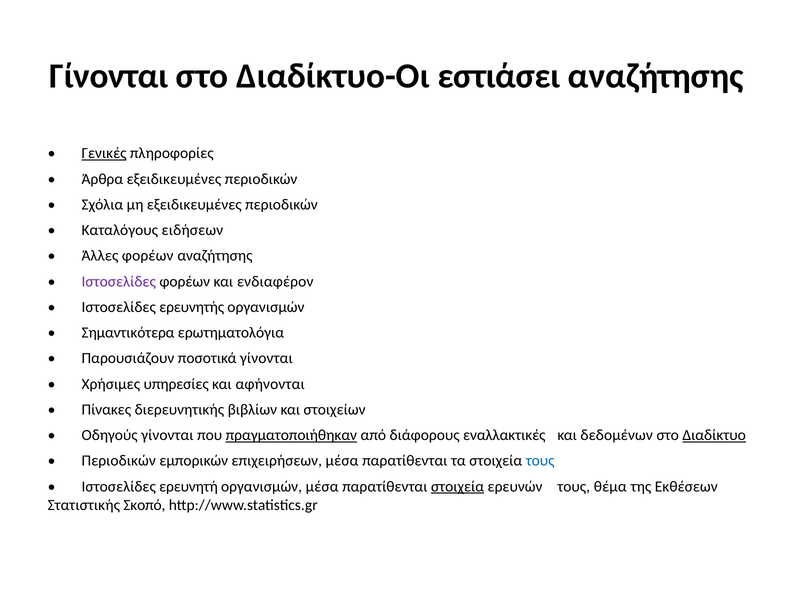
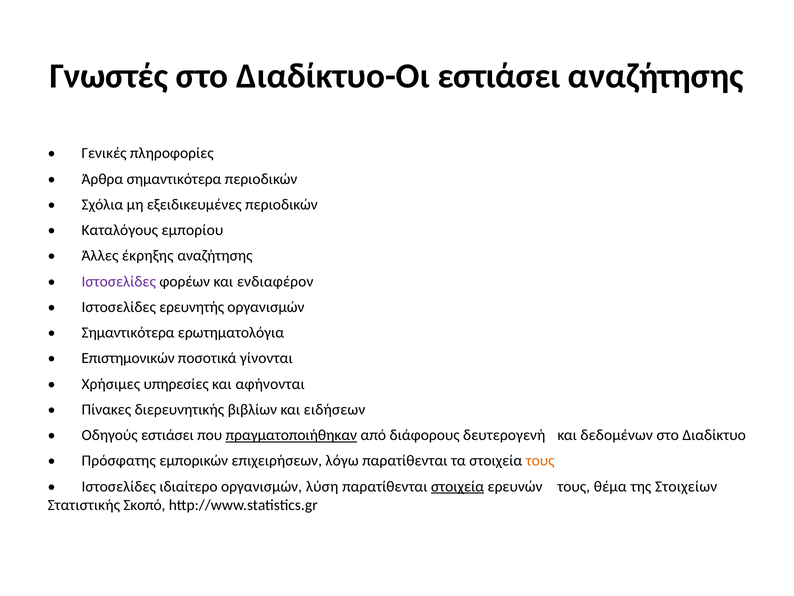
Γίνονται: Γίνονται -> Γνωστές (109, 76)
Γενικές underline: present -> none (104, 153)
Άρθρα εξειδικευμένες: εξειδικευμένες -> σημαντικότερα (174, 179)
ειδήσεων: ειδήσεων -> εμπορίου (192, 230)
Άλλες φορέων: φορέων -> έκρηξης (148, 256)
Παρουσιάζουν: Παρουσιάζουν -> Επιστημονικών (128, 358)
στοιχείων: στοιχείων -> ειδήσεων (335, 409)
Οδηγούς γίνονται: γίνονται -> εστιάσει (167, 435)
εναλλακτικές: εναλλακτικές -> δευτερογενή (504, 435)
Διαδίκτυο underline: present -> none (714, 435)
Περιοδικών: Περιοδικών -> Πρόσφατης (119, 460)
επιχειρήσεων μέσα: μέσα -> λόγω (342, 460)
τους colour: blue -> orange (540, 460)
ερευνητή: ερευνητή -> ιδιαίτερο (188, 486)
οργανισμών μέσα: μέσα -> λύση (322, 486)
Εκθέσεων: Εκθέσεων -> Στοιχείων (686, 486)
